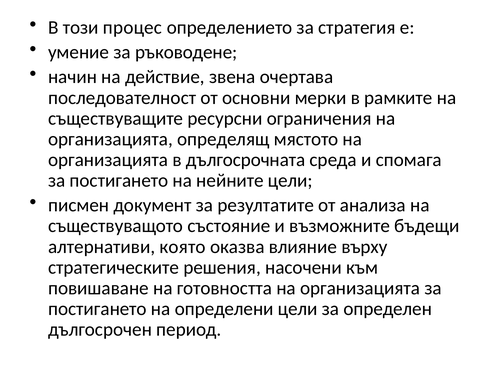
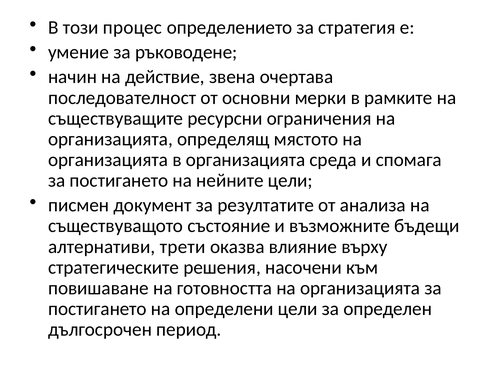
в дългосрочната: дългосрочната -> организацията (246, 160)
която: която -> трети (183, 247)
